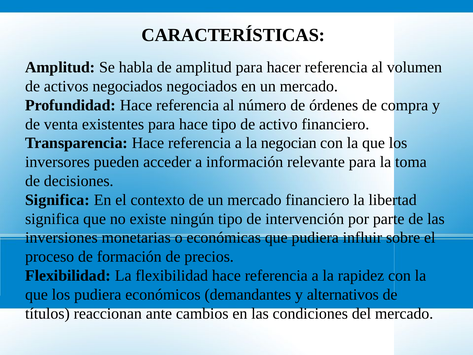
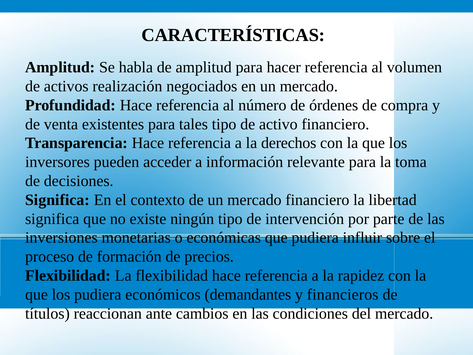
activos negociados: negociados -> realización (127, 86)
para hace: hace -> tales (193, 124)
negocian: negocian -> derechos (289, 143)
alternativos: alternativos -> financieros (343, 294)
